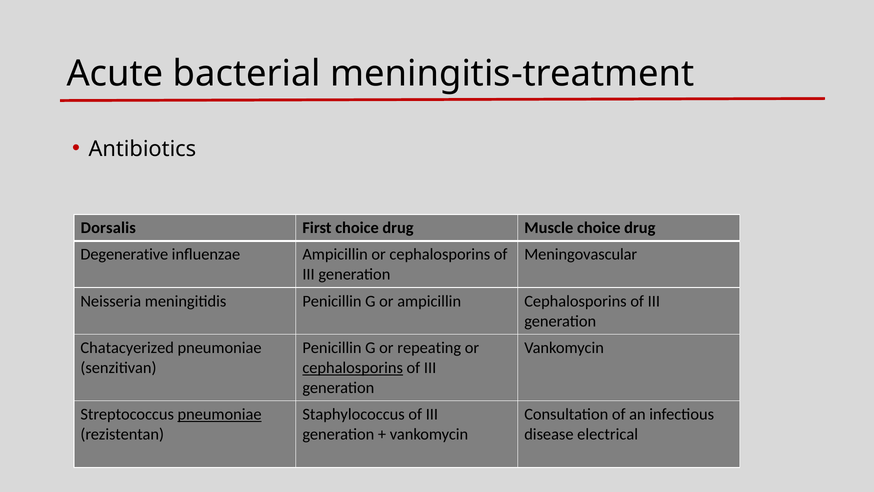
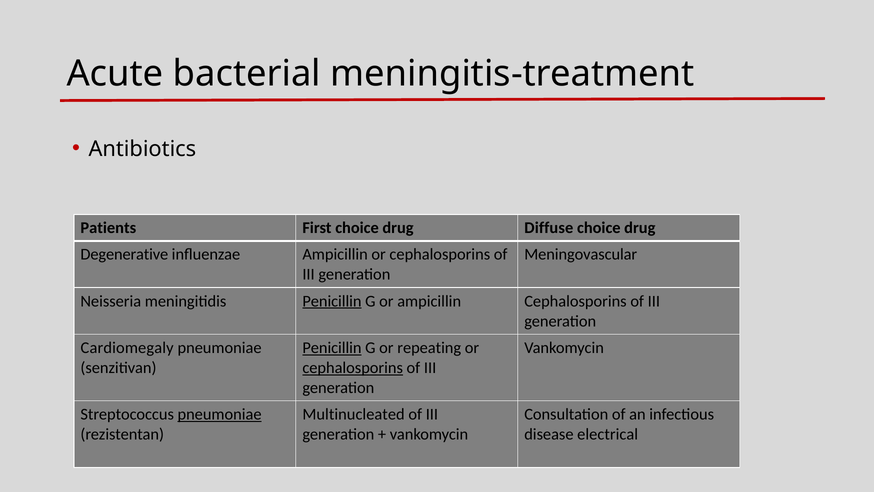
Dorsalis: Dorsalis -> Patients (108, 228)
Muscle: Muscle -> Diffuse (549, 228)
Penicillin underline: none -> present (332, 301)
Chatacyerized: Chatacyerized -> Cardiomegaly (127, 347)
Penicillin underline: none -> present (332, 347)
Staphylococcus: Staphylococcus -> Multinucleated (354, 414)
